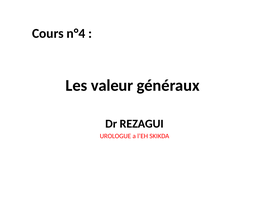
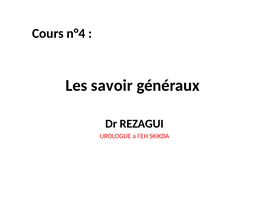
valeur: valeur -> savoir (112, 85)
